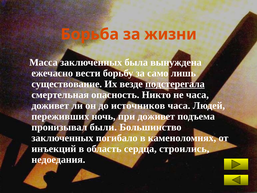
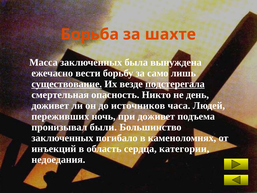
жизни: жизни -> шахте (170, 34)
существование underline: none -> present (67, 84)
не часа: часа -> день (197, 95)
строились: строились -> категории (184, 149)
